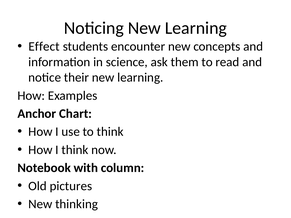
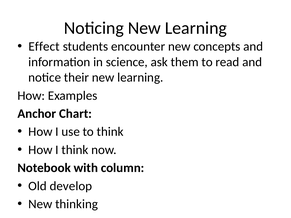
pictures: pictures -> develop (71, 186)
